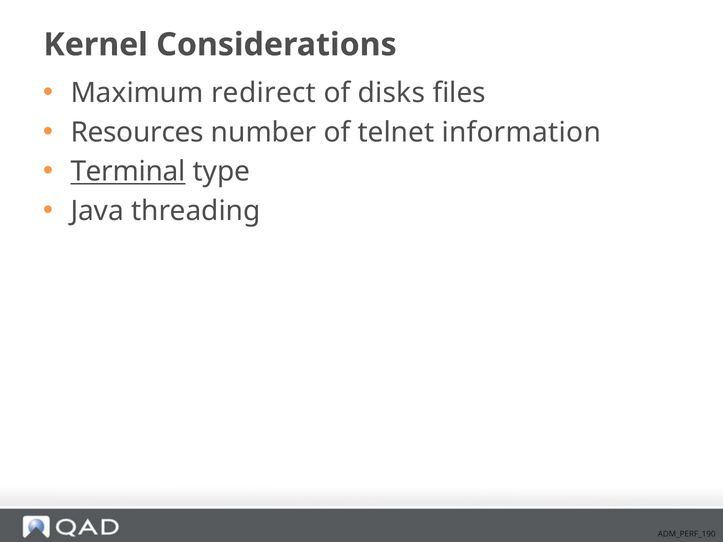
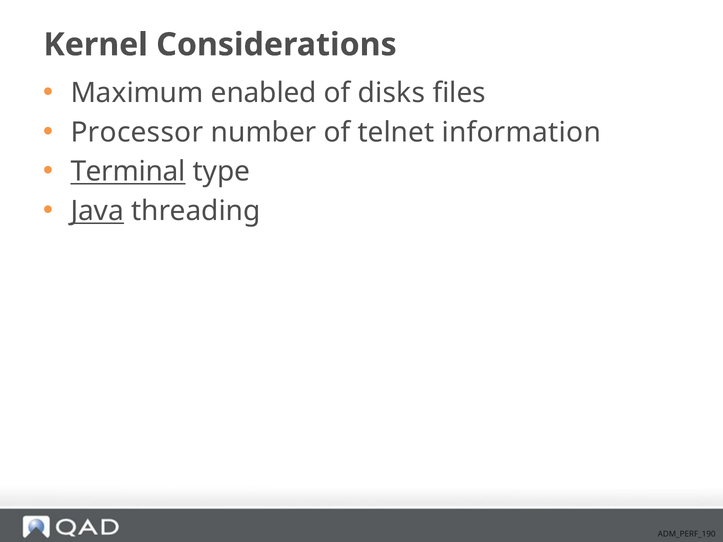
redirect: redirect -> enabled (264, 93)
Resources: Resources -> Processor (137, 132)
Java underline: none -> present (97, 211)
